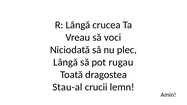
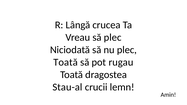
să voci: voci -> plec (113, 37)
Lângă: Lângă -> Toată (66, 62)
